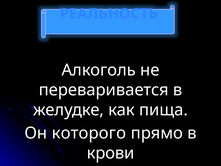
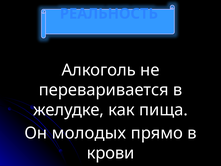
которого: которого -> молодых (89, 133)
